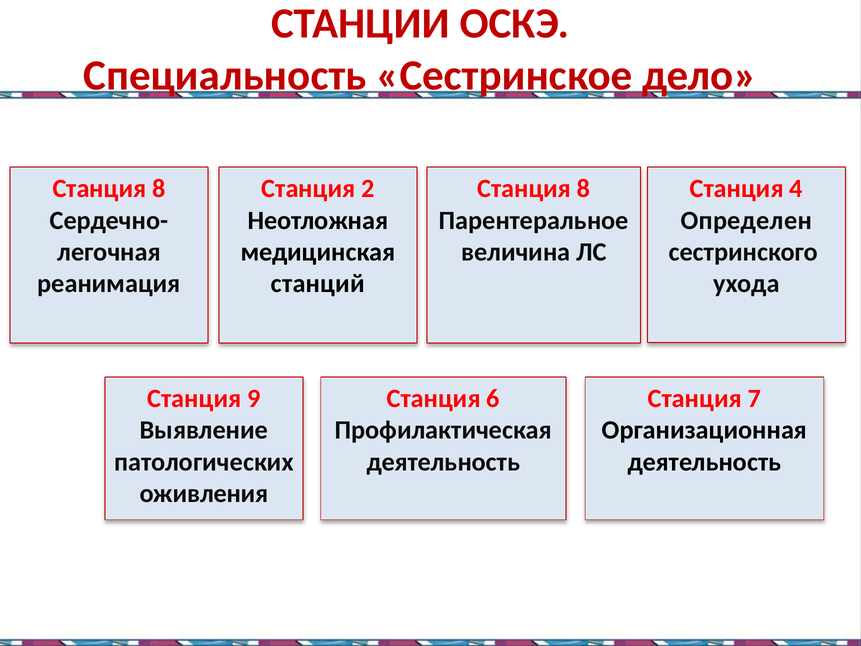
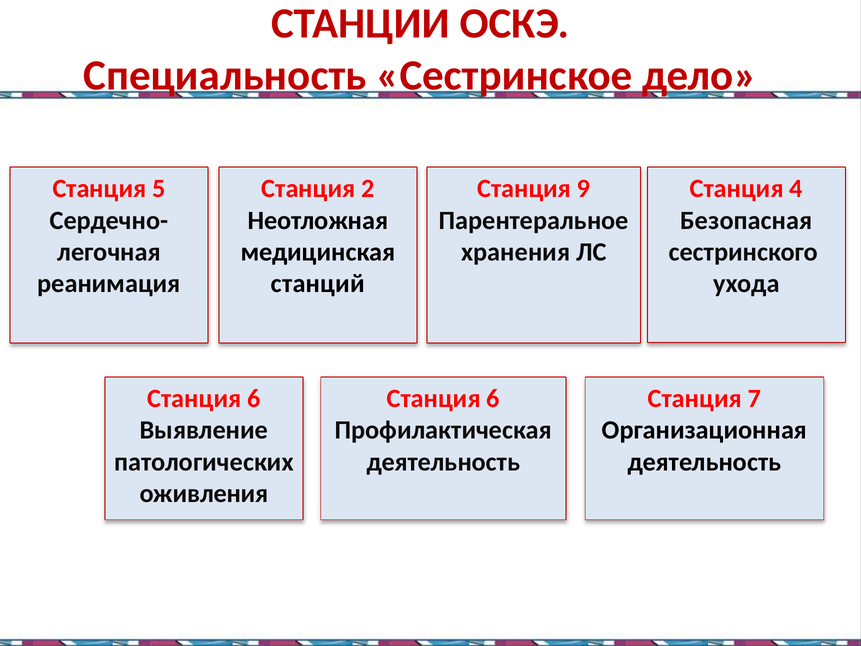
8: 8 -> 5 (159, 189)
8: 8 -> 9 (584, 189)
Определен: Определен -> Безопасная (746, 220)
величина: величина -> хранения (516, 252)
9: 9 -> 6 (254, 399)
